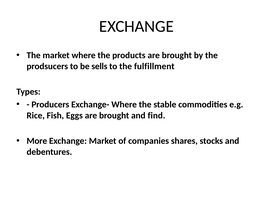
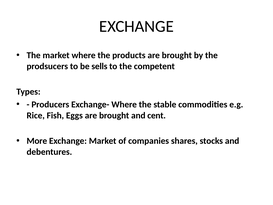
fulfillment: fulfillment -> competent (154, 66)
find: find -> cent (157, 115)
